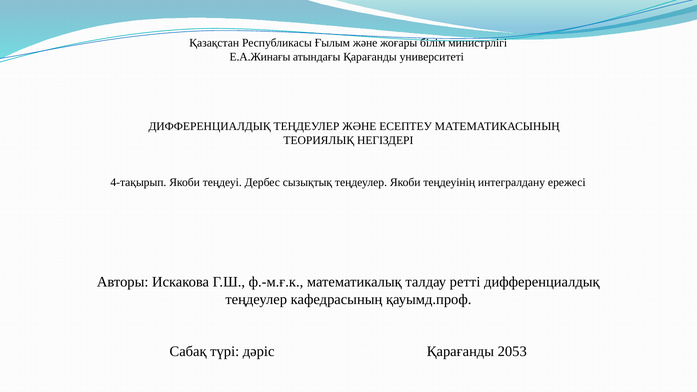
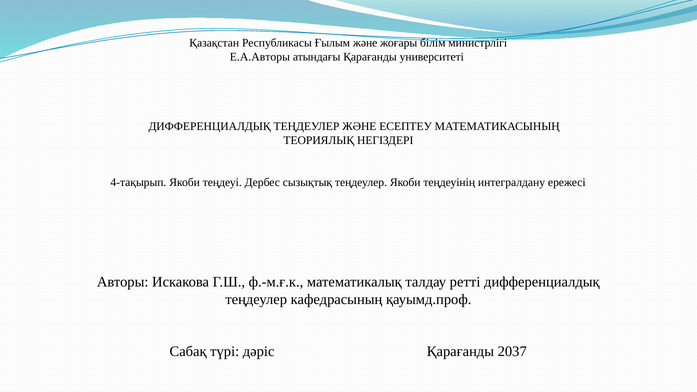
Е.А.Жинағы: Е.А.Жинағы -> Е.А.Авторы (260, 57)
2053: 2053 -> 2037 (512, 352)
